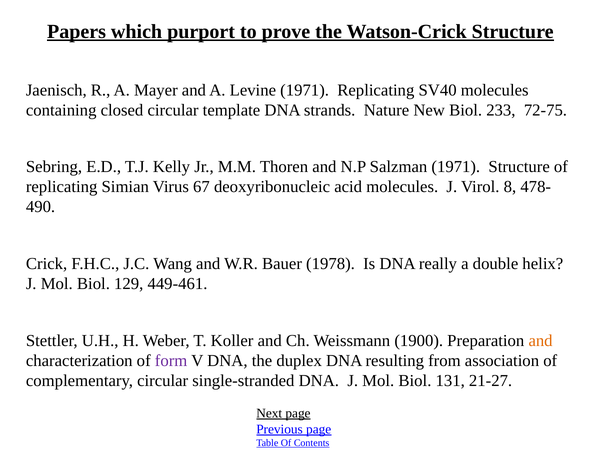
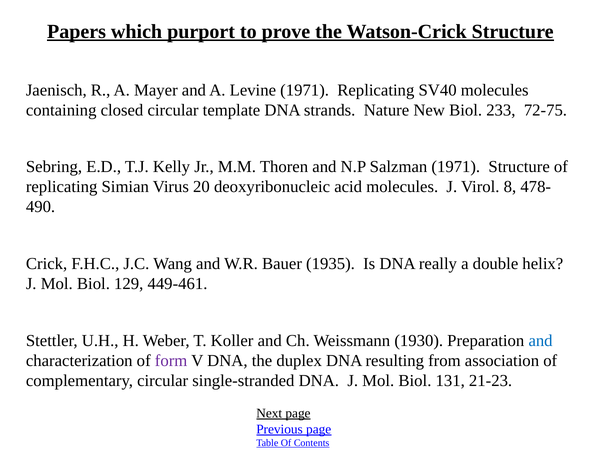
67: 67 -> 20 (201, 187)
1978: 1978 -> 1935 (330, 264)
1900: 1900 -> 1930 (419, 340)
and colour: orange -> blue (541, 340)
21-27: 21-27 -> 21-23 (491, 381)
